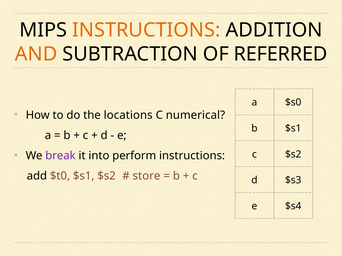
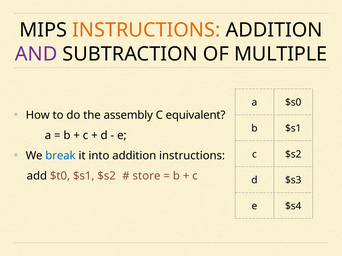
AND colour: orange -> purple (36, 54)
REFERRED: REFERRED -> MULTIPLE (281, 54)
locations: locations -> assembly (128, 115)
numerical: numerical -> equivalent (196, 115)
break colour: purple -> blue (60, 156)
into perform: perform -> addition (134, 156)
